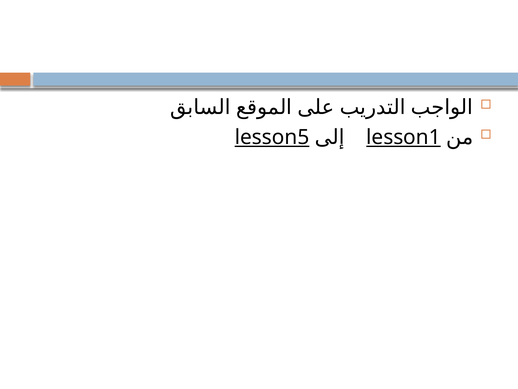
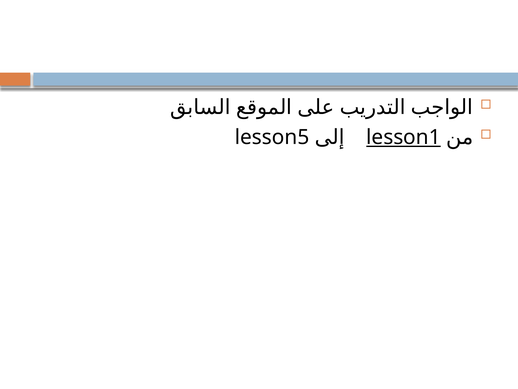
lesson5 underline: present -> none (272, 137)
